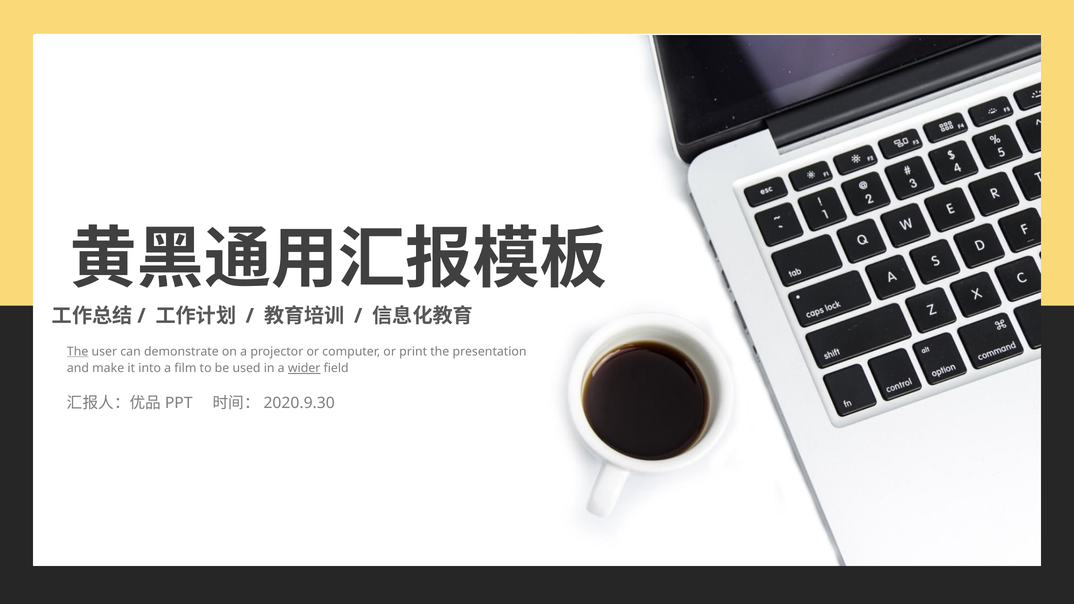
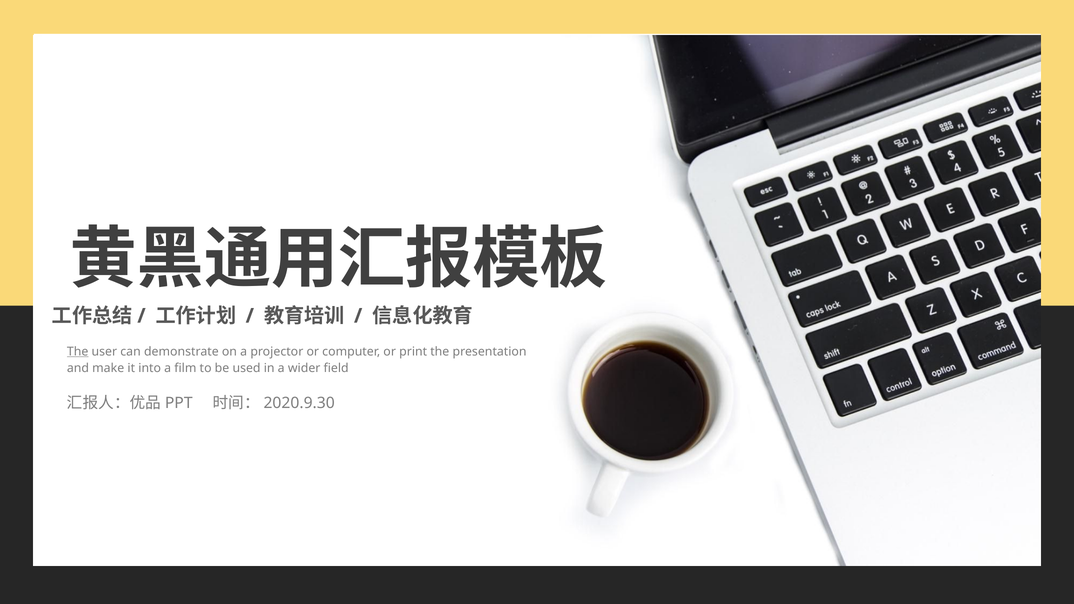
wider underline: present -> none (304, 368)
